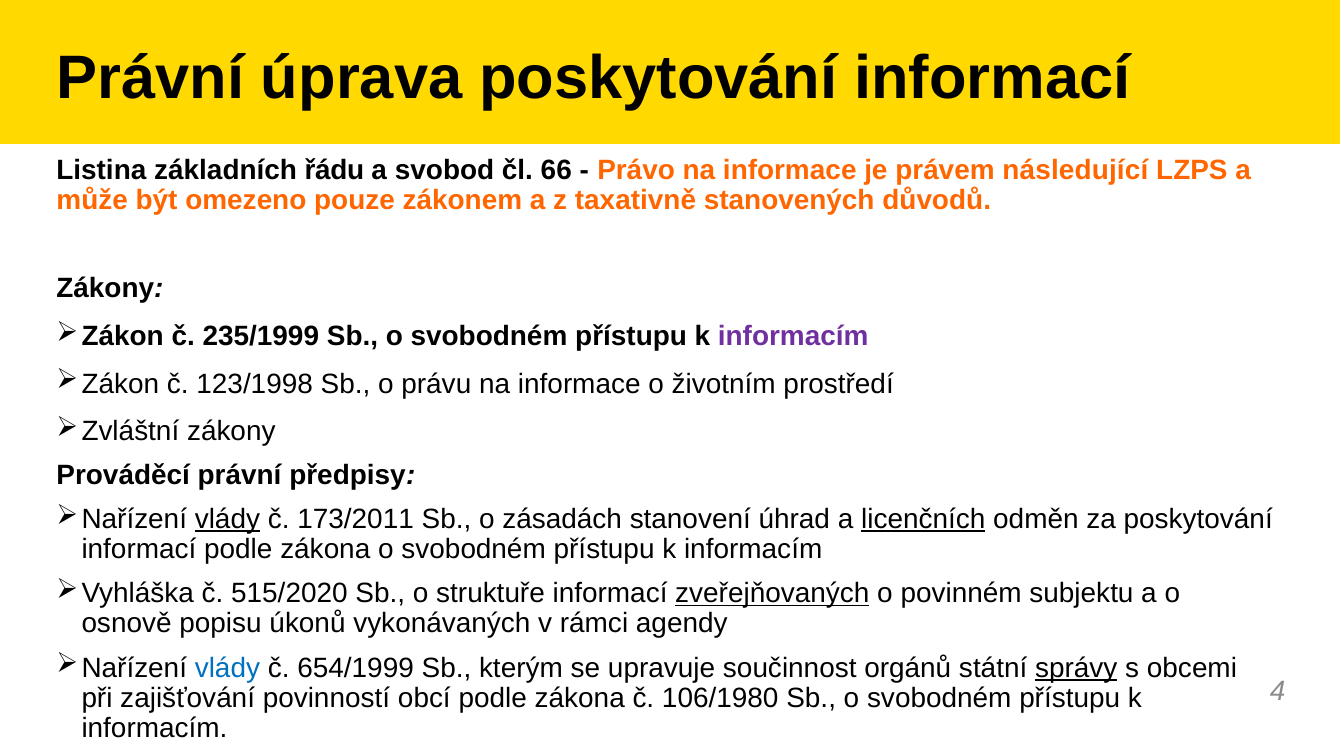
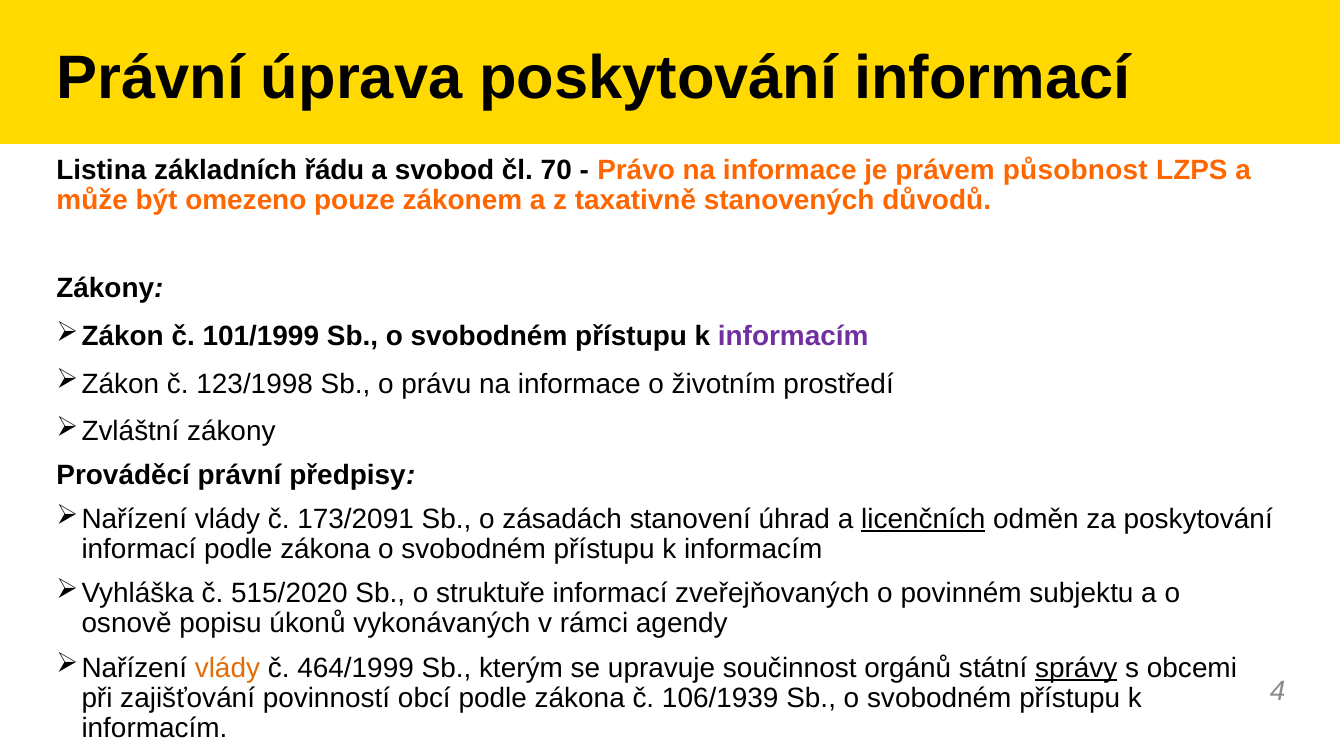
66: 66 -> 70 (556, 170)
následující: následující -> působnost (1075, 170)
235/1999: 235/1999 -> 101/1999 (261, 337)
vlády underline: present -> none (227, 520)
173/2011: 173/2011 -> 173/2091 (356, 520)
zveřejňovaných underline: present -> none (772, 594)
vlády colour: blue -> orange (227, 668)
654/1999: 654/1999 -> 464/1999 (356, 668)
106/1980: 106/1980 -> 106/1939 (720, 699)
